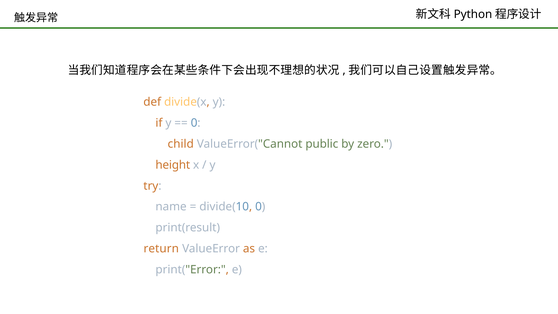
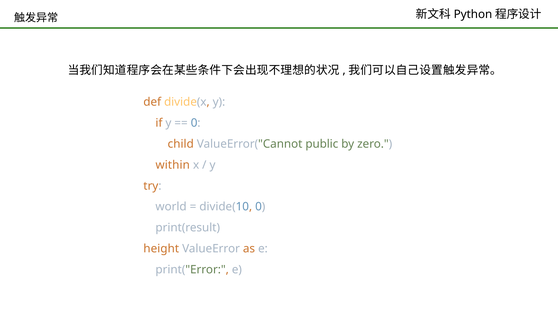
height: height -> within (173, 165)
name: name -> world (171, 207)
return: return -> height (161, 249)
